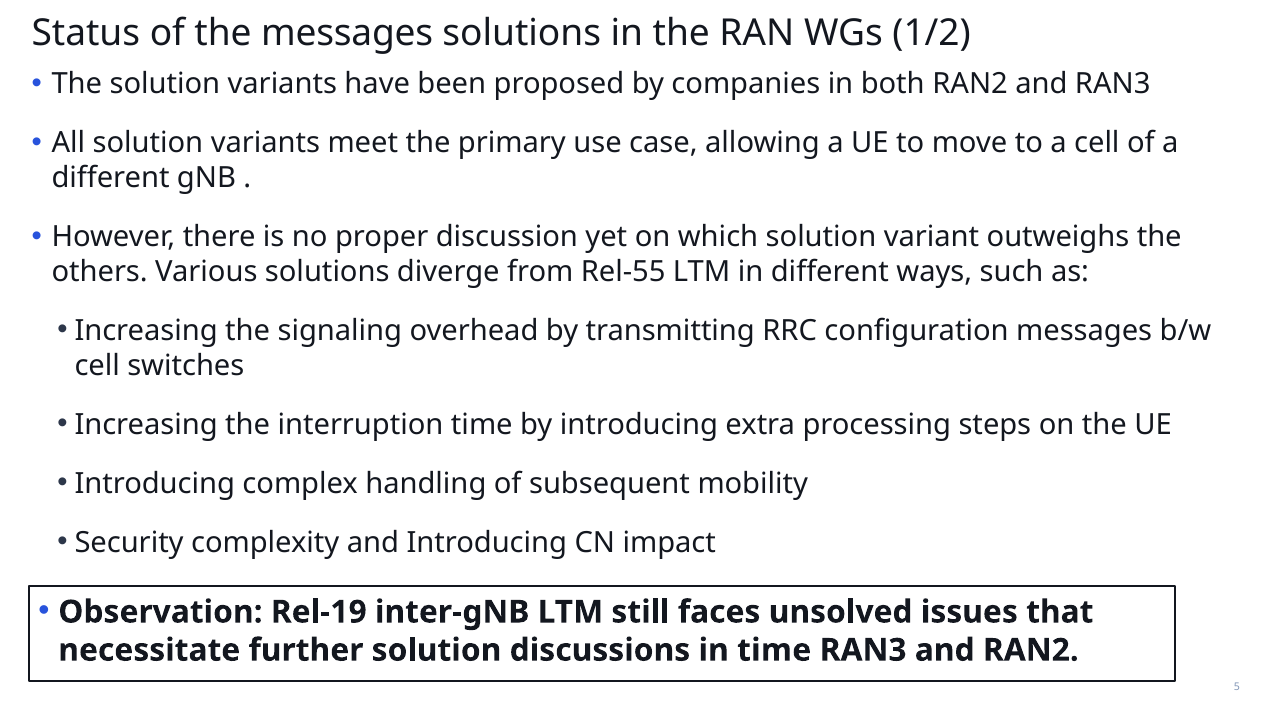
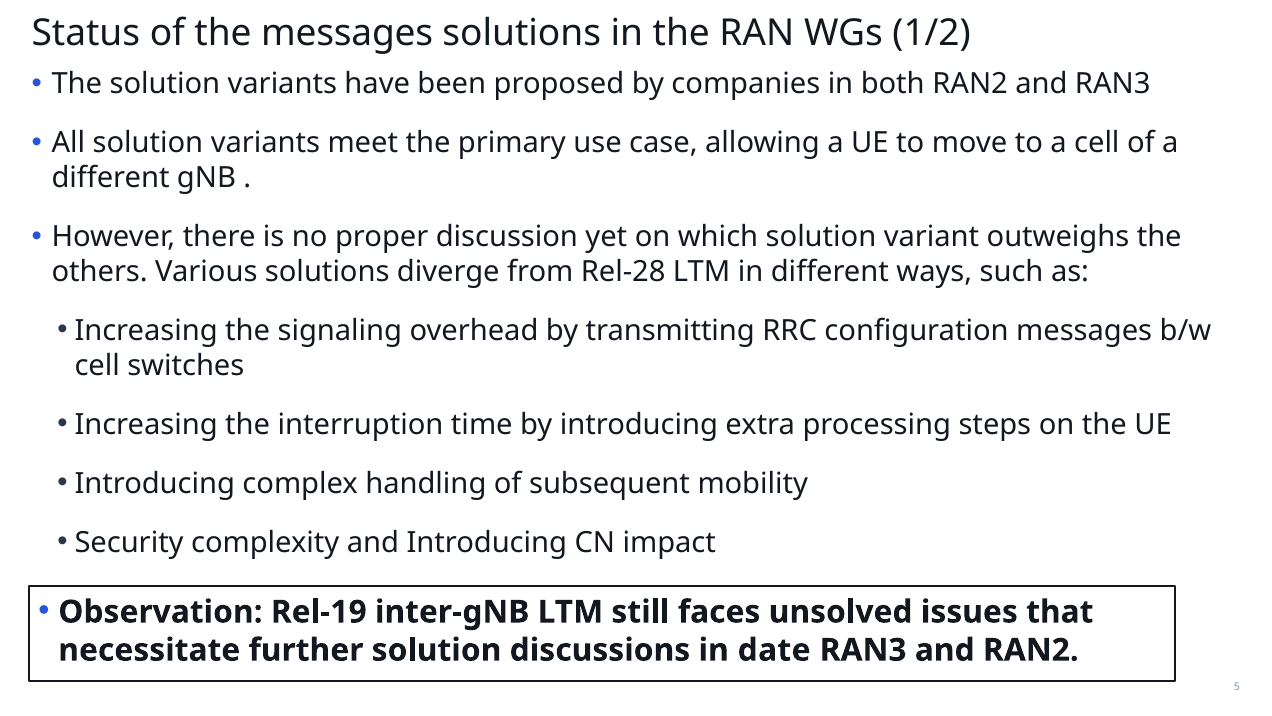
Rel-55: Rel-55 -> Rel-28 (623, 272)
in time: time -> date (774, 650)
